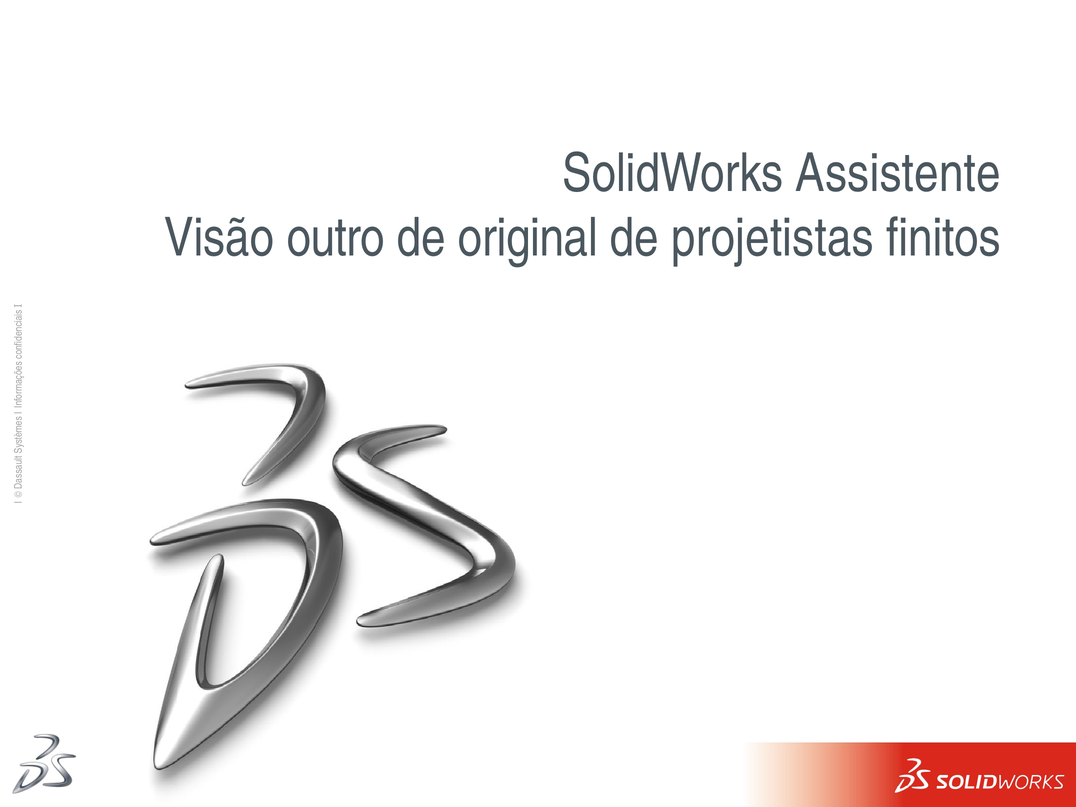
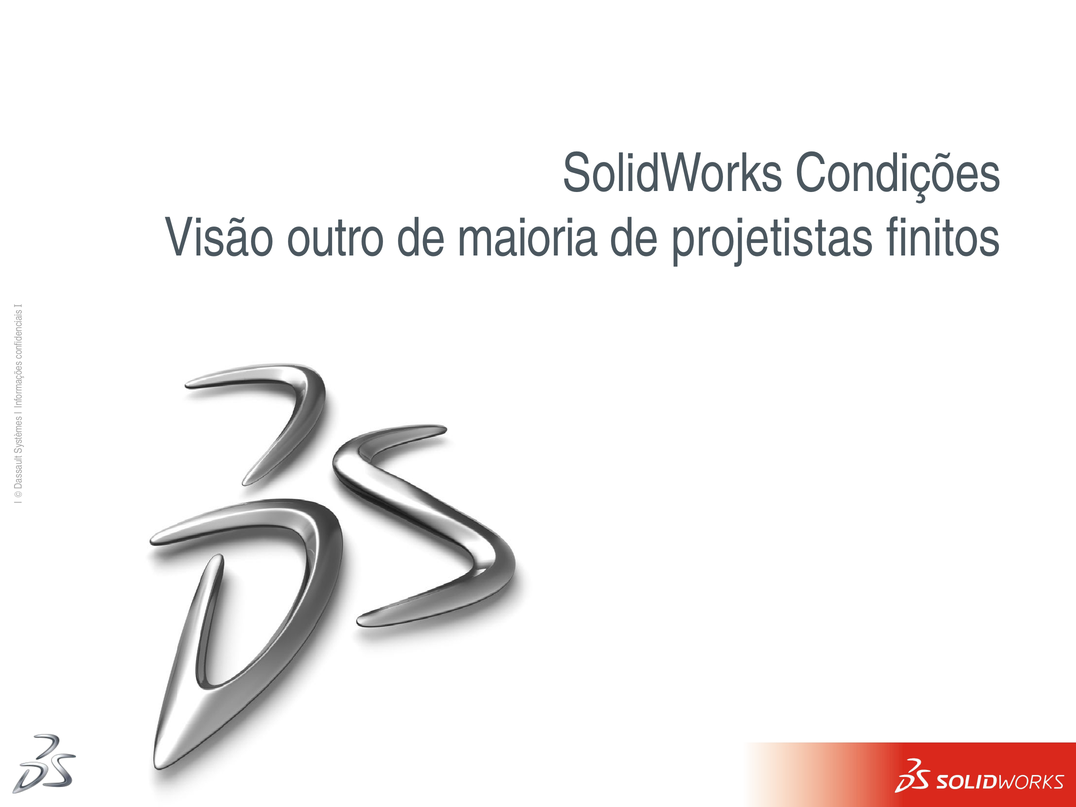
Assistente: Assistente -> Condições (898, 173)
original: original -> maioria (528, 238)
